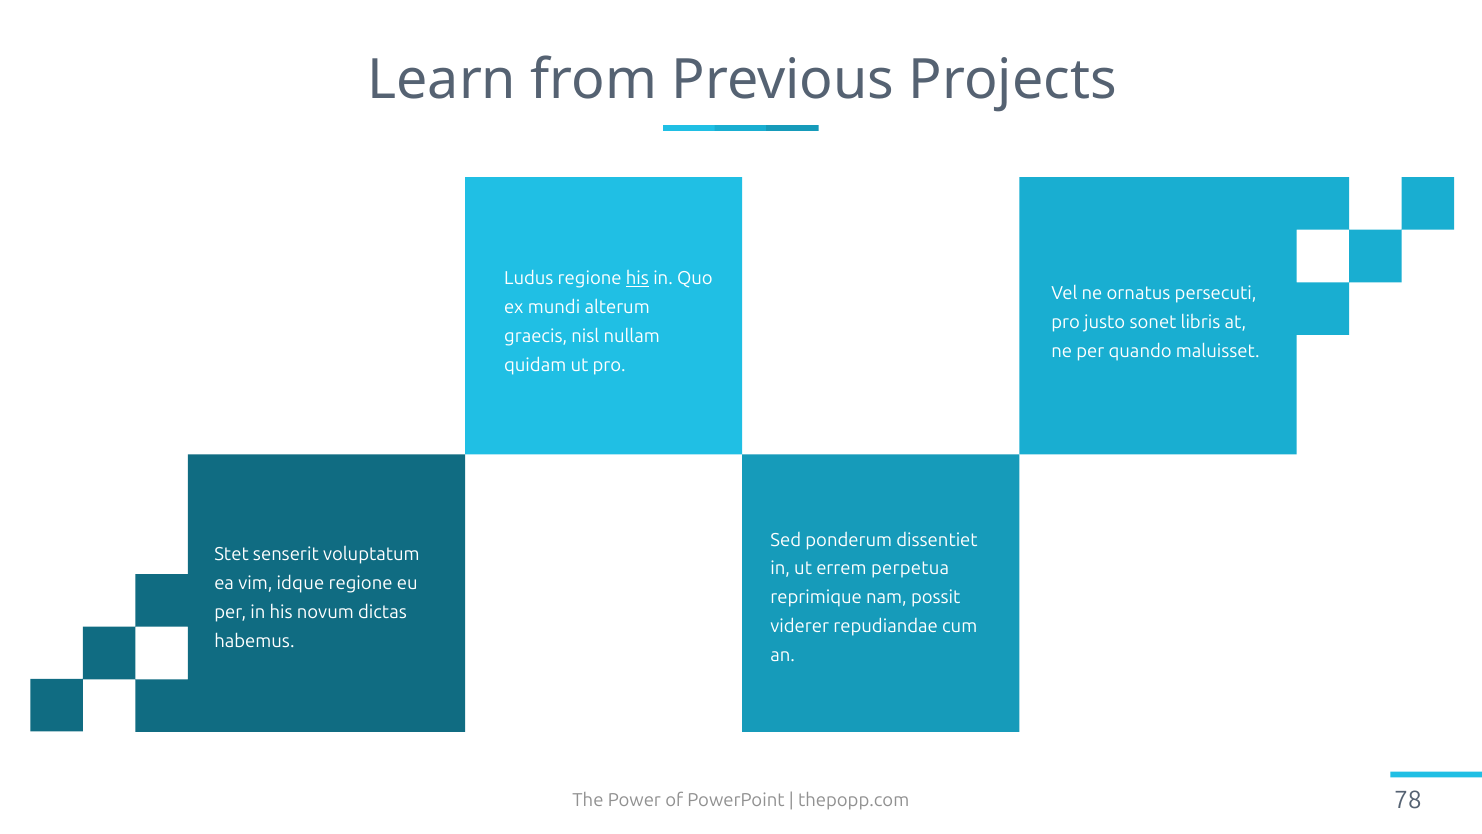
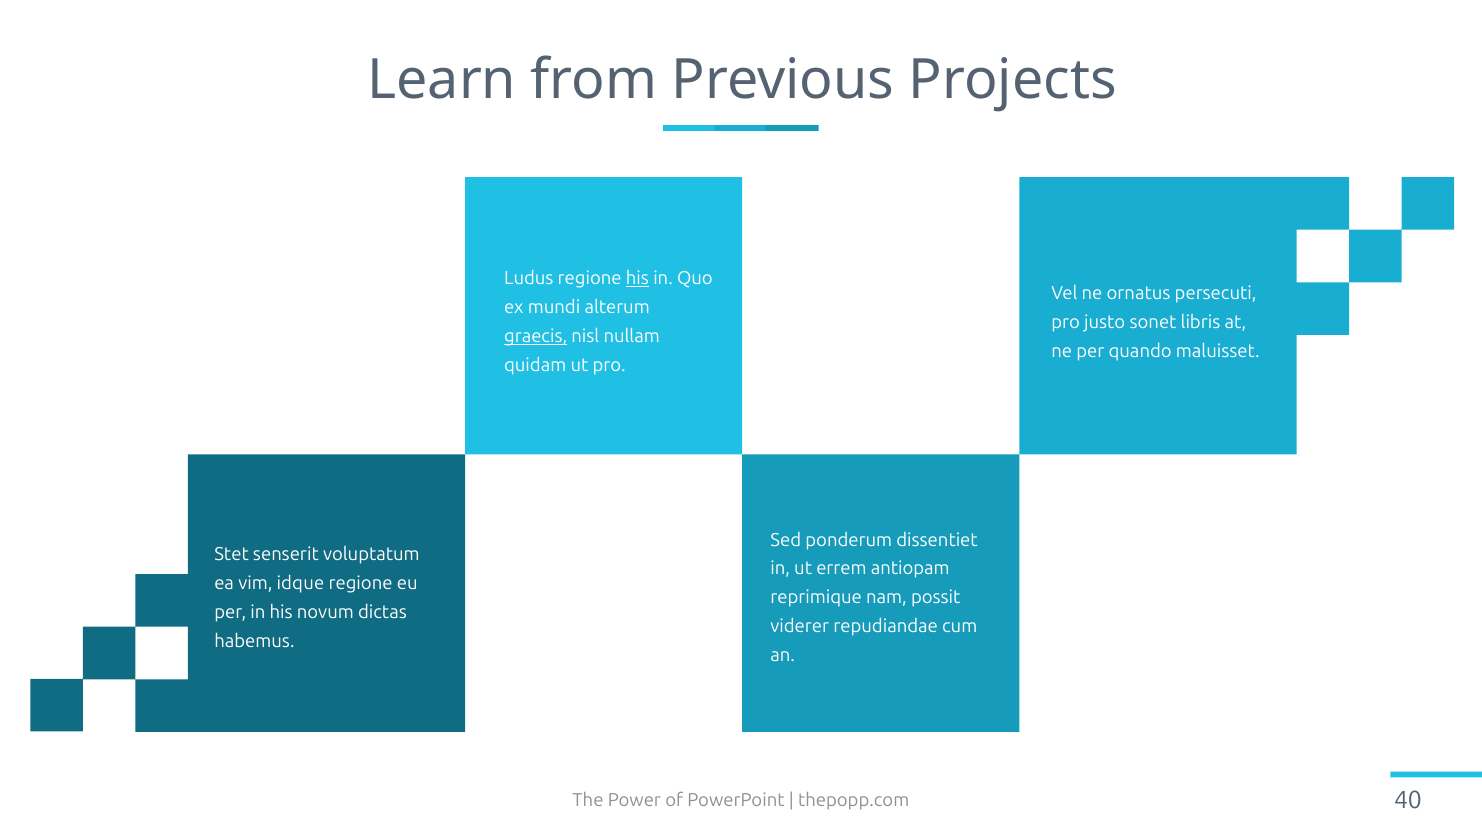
graecis underline: none -> present (536, 336)
perpetua: perpetua -> antiopam (910, 569)
78: 78 -> 40 (1408, 799)
